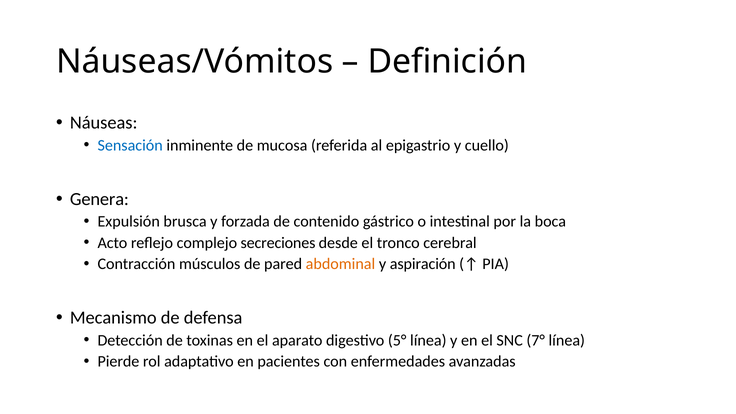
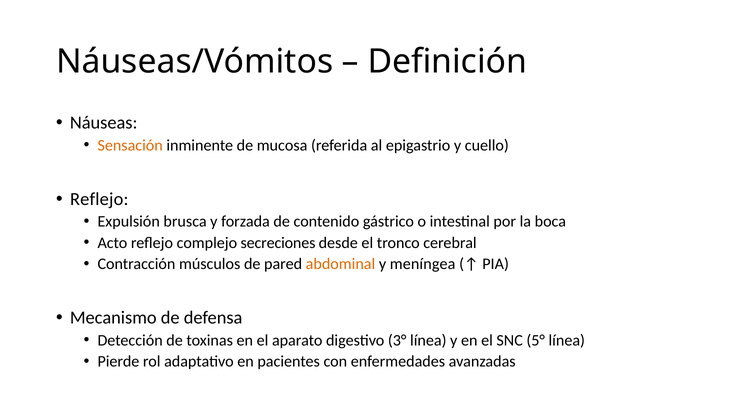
Sensación colour: blue -> orange (130, 145)
Genera: Genera -> Reflejo (99, 199)
aspiración: aspiración -> meníngea (423, 264)
5°: 5° -> 3° (397, 340)
7°: 7° -> 5° (536, 340)
